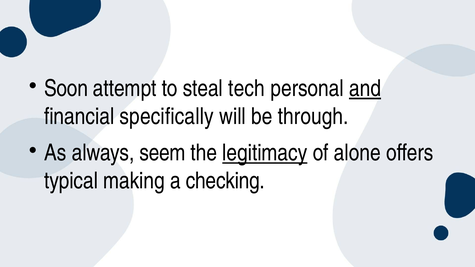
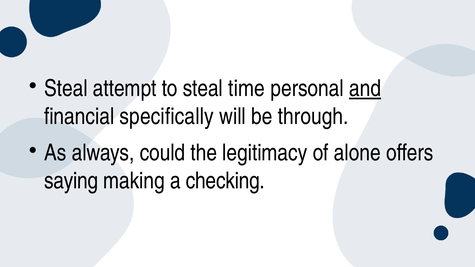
Soon: Soon -> Steal (66, 89)
tech: tech -> time (247, 89)
seem: seem -> could (162, 153)
legitimacy underline: present -> none (265, 153)
typical: typical -> saying (71, 181)
